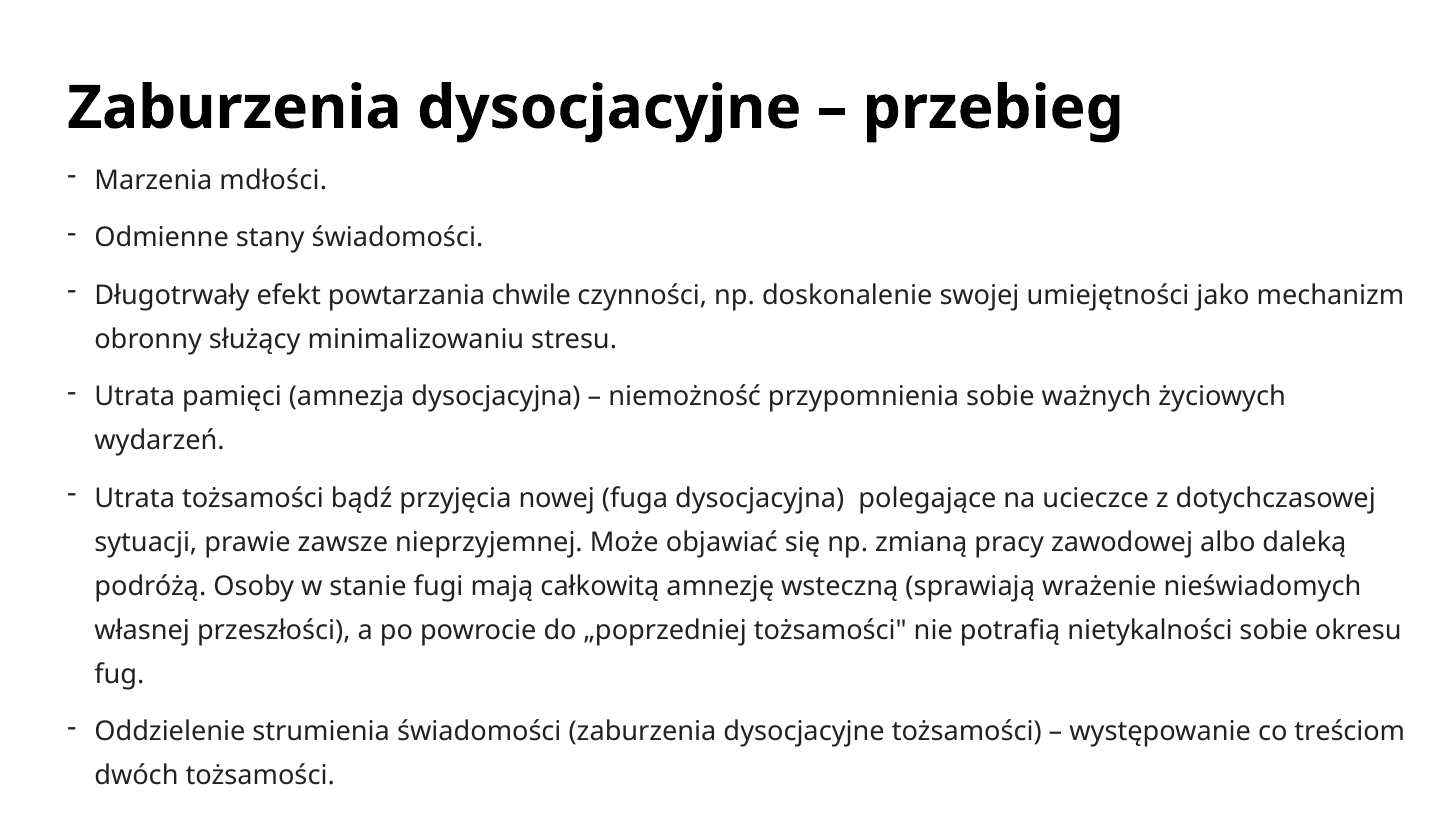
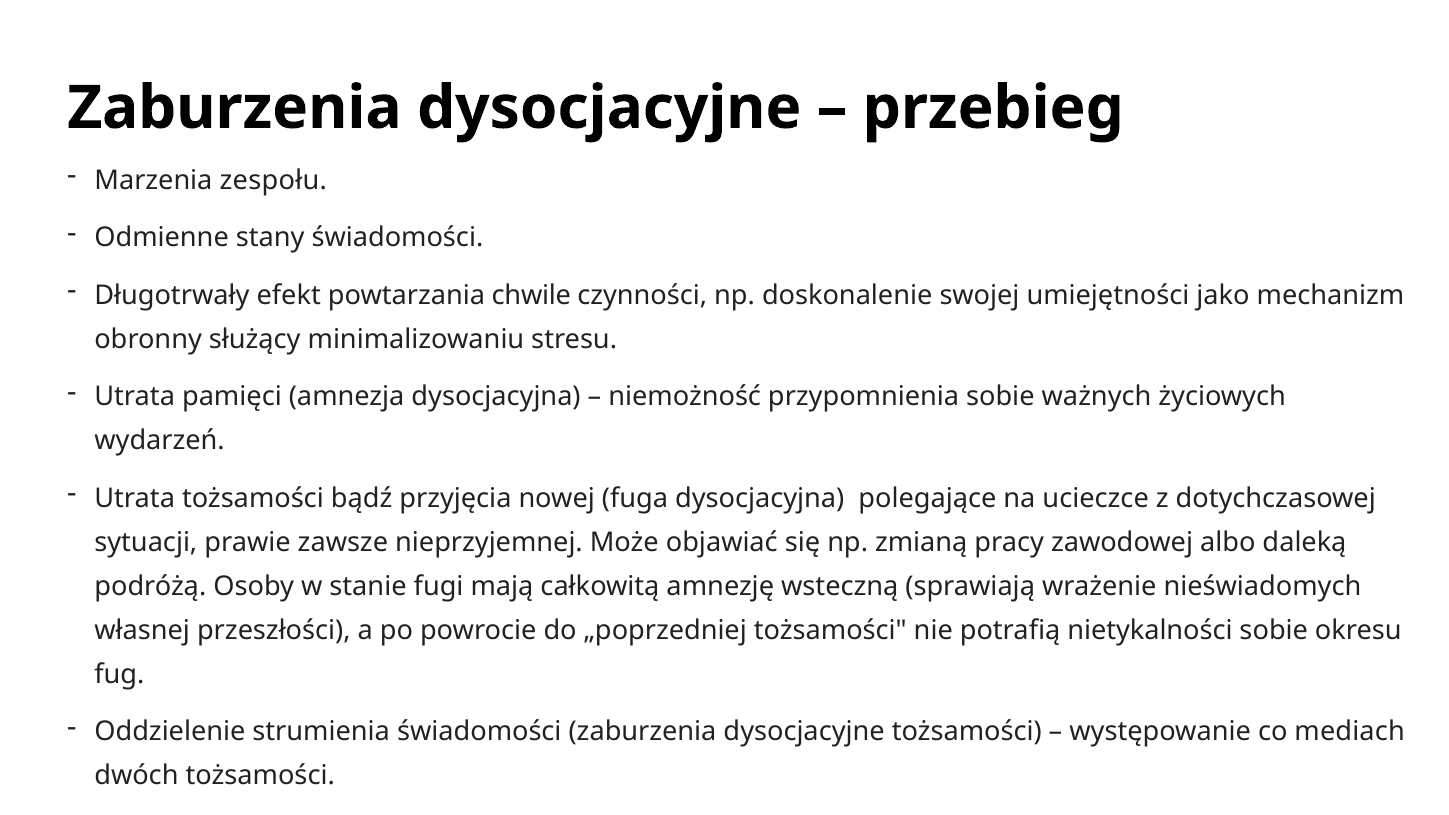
mdłości: mdłości -> zespołu (273, 180)
treściom: treściom -> mediach (1350, 732)
